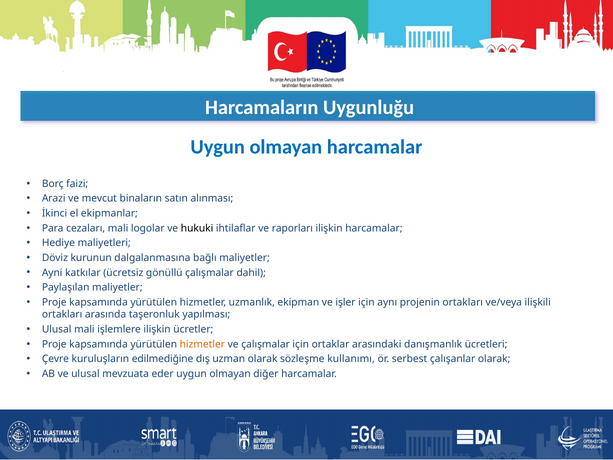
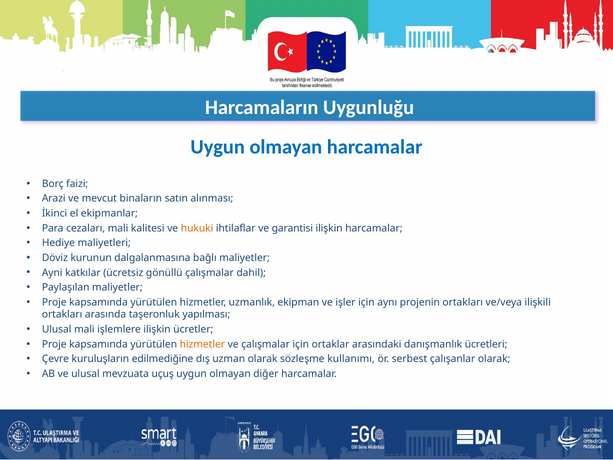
logolar: logolar -> kalitesi (148, 228)
hukuki colour: black -> orange (197, 228)
raporları: raporları -> garantisi (292, 228)
eder: eder -> uçuş (163, 374)
